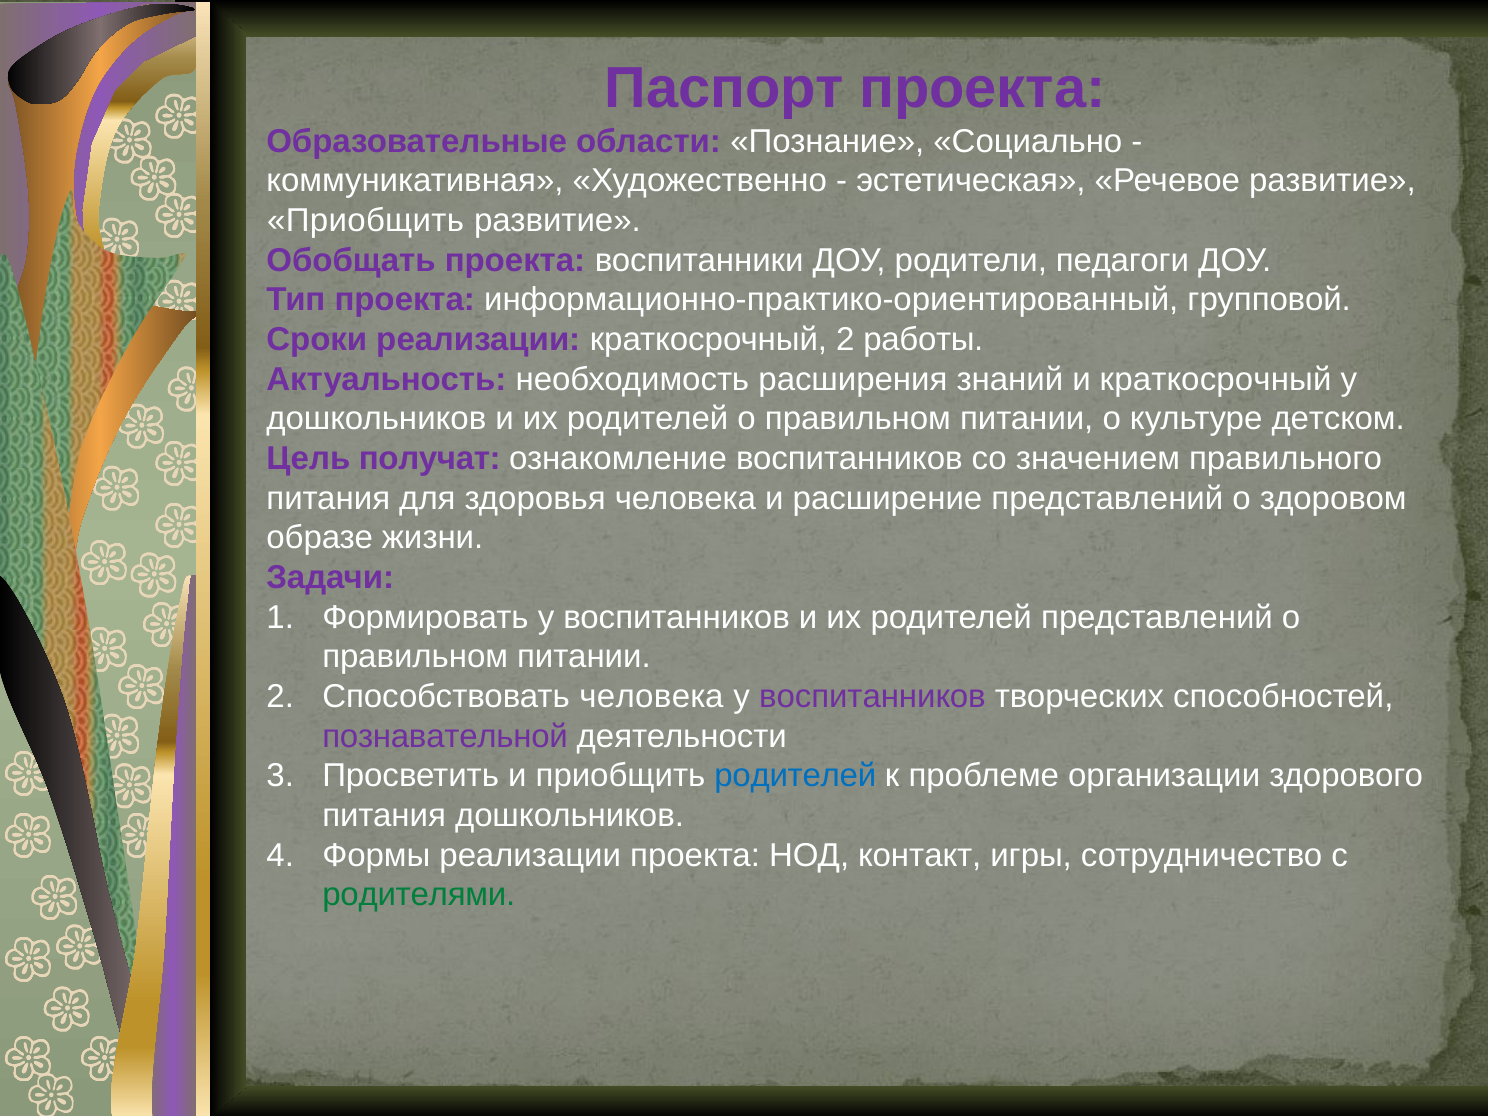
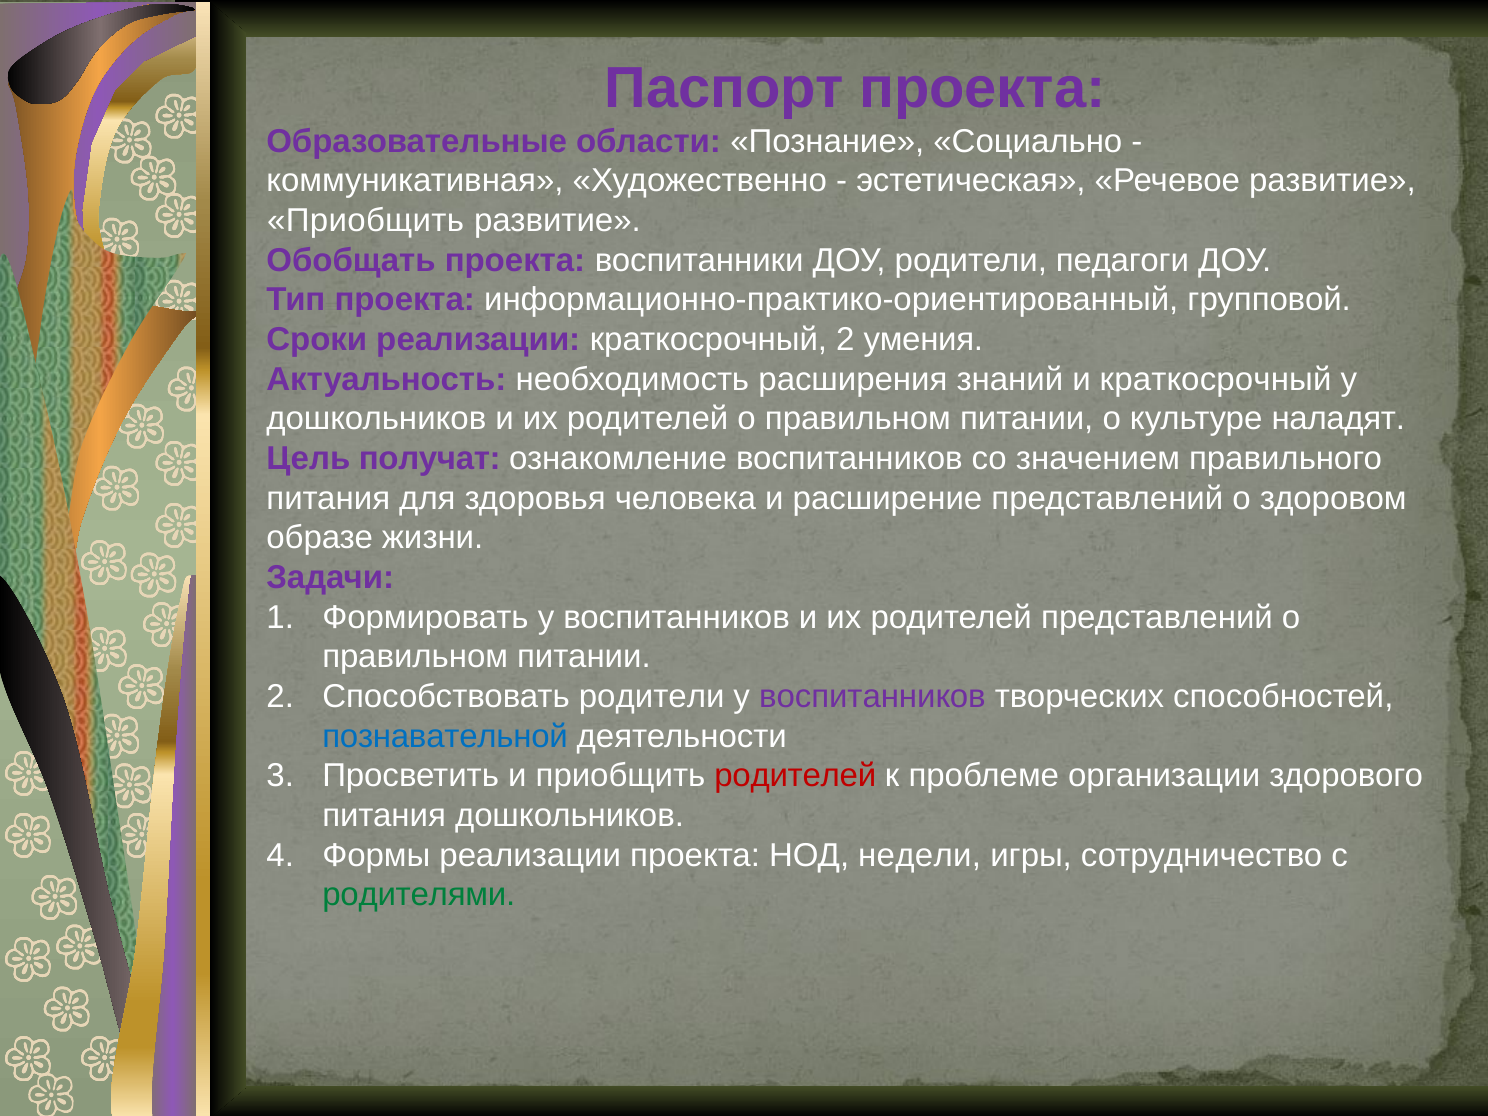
работы: работы -> умения (923, 340)
детском: детском -> наладят (1338, 419)
Способствовать человека: человека -> родители (652, 697)
познавательной colour: purple -> blue (445, 736)
родителей colour: blue -> red (795, 776)
контакт: контакт -> недели (920, 855)
